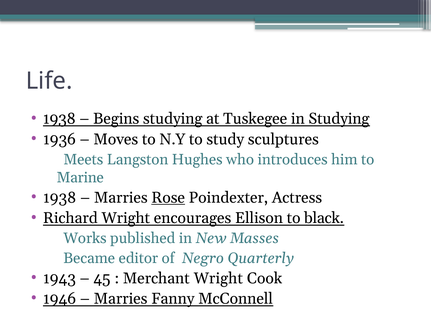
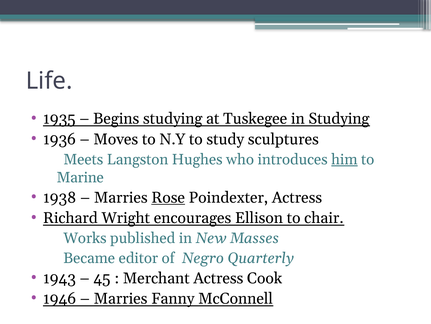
1938: 1938 -> 1935 (59, 119)
him underline: none -> present (344, 159)
black: black -> chair (324, 218)
Merchant Wright: Wright -> Actress (218, 278)
